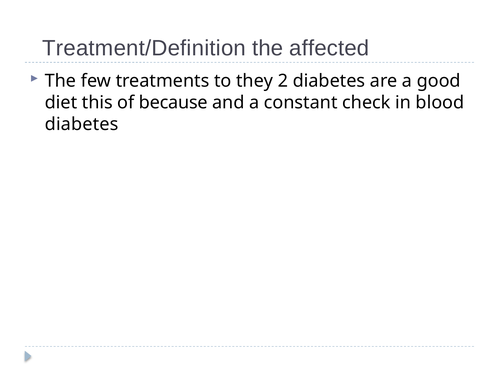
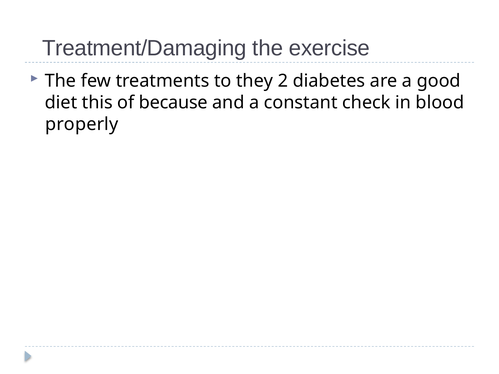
Treatment/Definition: Treatment/Definition -> Treatment/Damaging (144, 48)
affected: affected -> exercise (329, 48)
diabetes: diabetes -> properly (82, 124)
